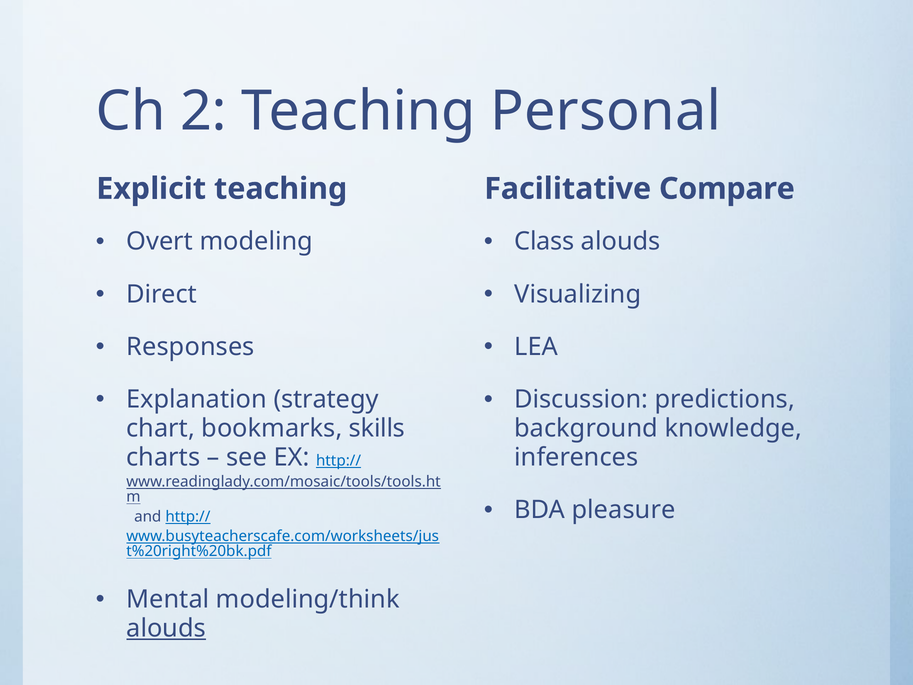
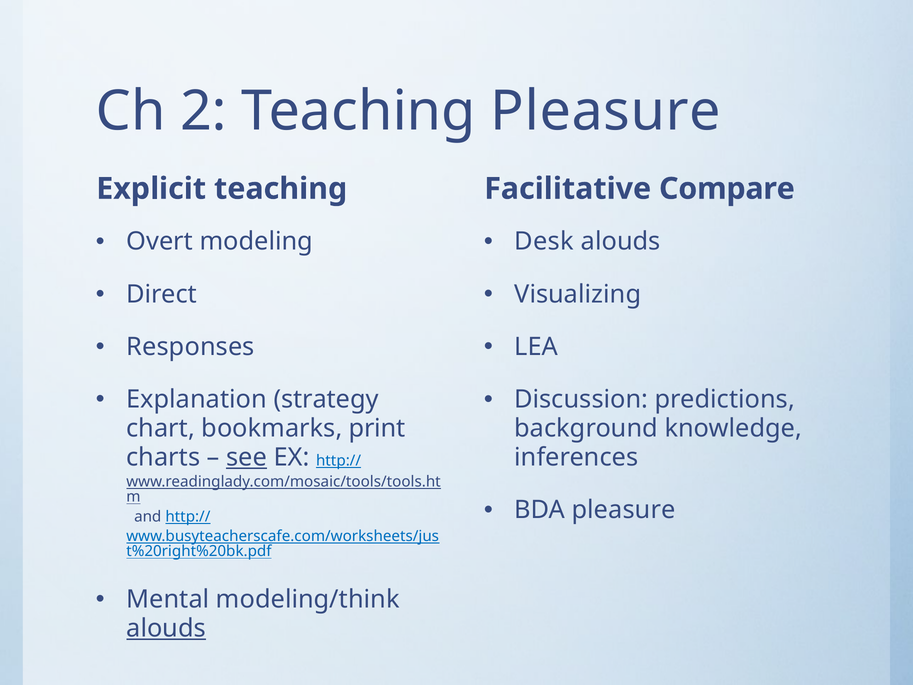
Teaching Personal: Personal -> Pleasure (606, 111)
Class: Class -> Desk (544, 241)
skills: skills -> print (377, 428)
see underline: none -> present (247, 457)
